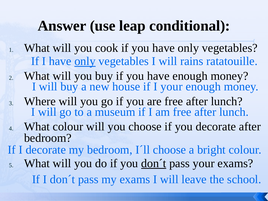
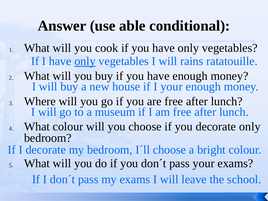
leap: leap -> able (132, 26)
decorate after: after -> only (250, 127)
don´t underline: present -> none (154, 163)
